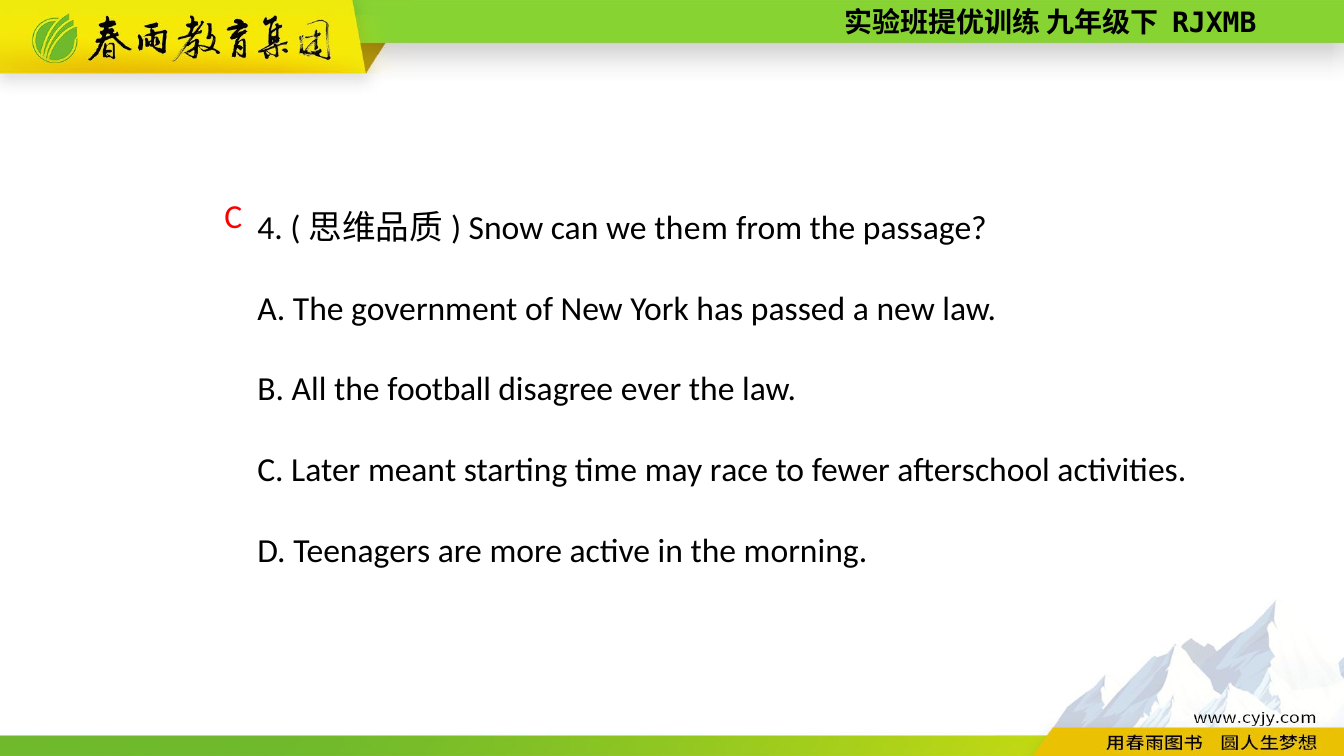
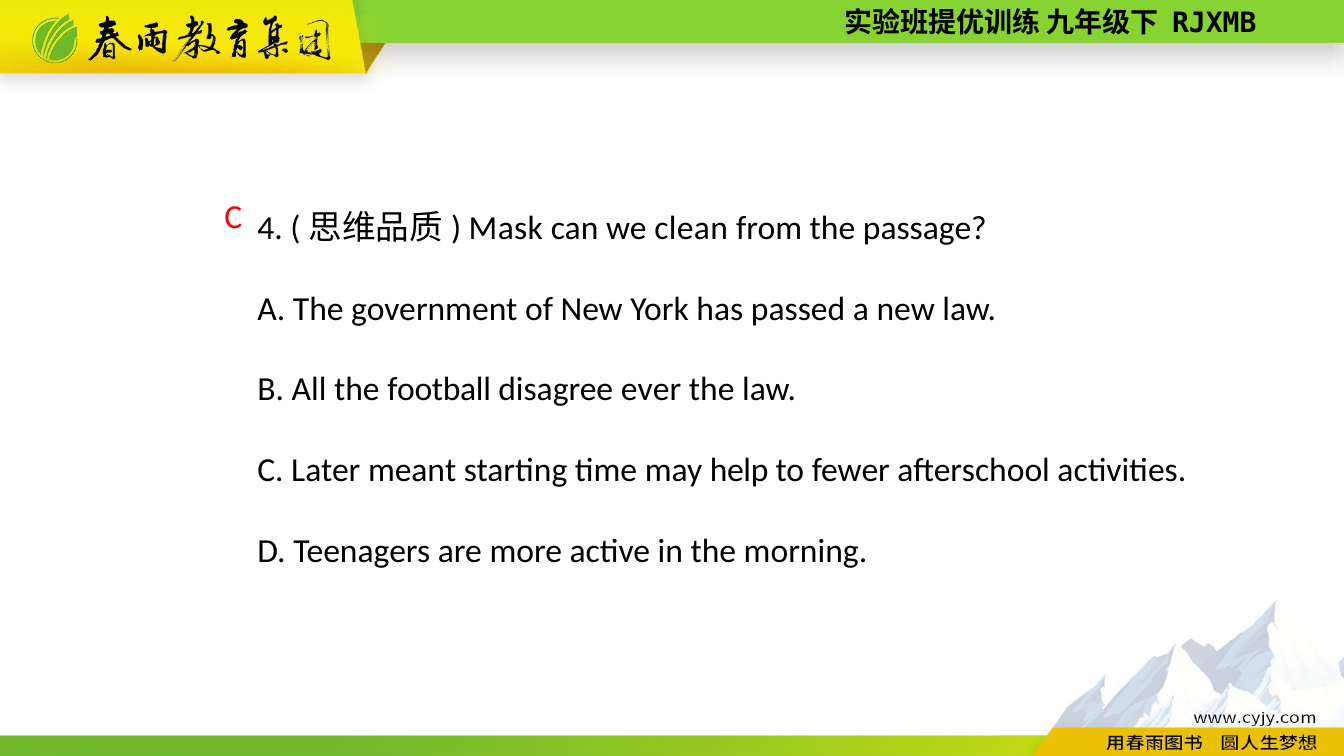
Snow: Snow -> Mask (506, 228)
them: them -> clean (691, 228)
race: race -> help (739, 470)
